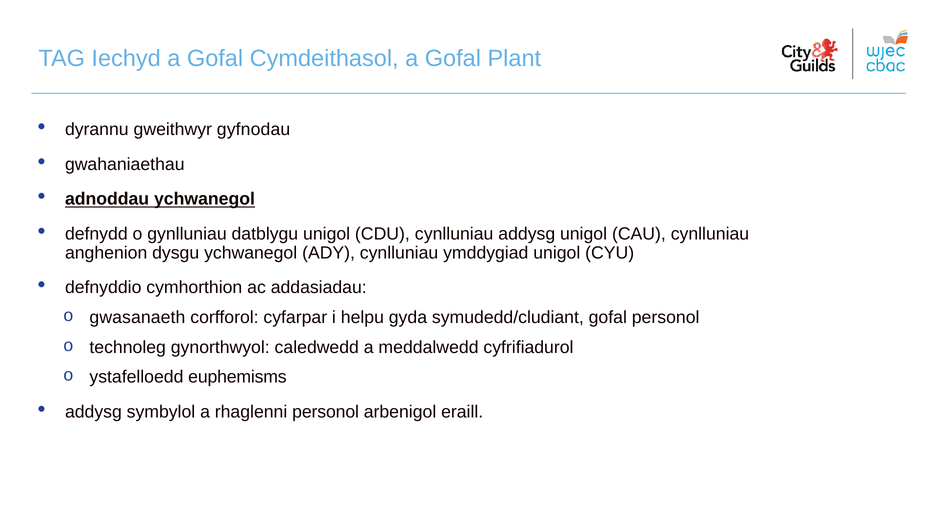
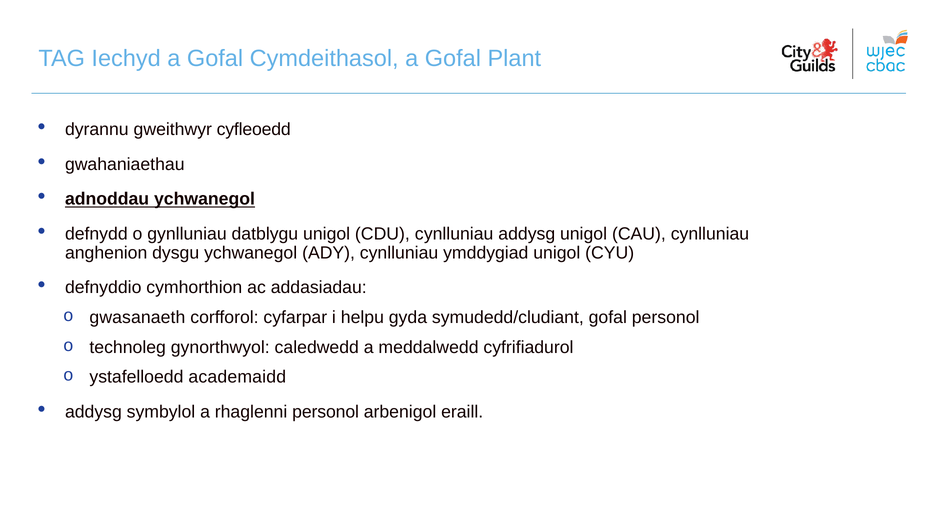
gyfnodau: gyfnodau -> cyfleoedd (254, 130)
euphemisms: euphemisms -> academaidd (237, 377)
